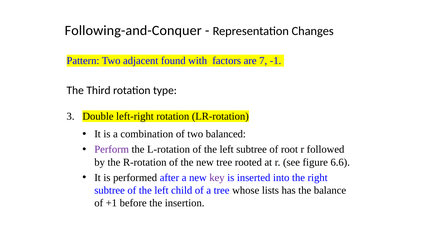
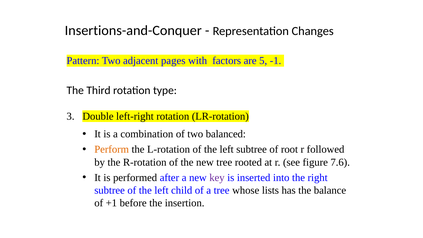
Following-and-Conquer: Following-and-Conquer -> Insertions-and-Conquer (133, 31)
found: found -> pages (173, 61)
7: 7 -> 5 (263, 61)
Perform colour: purple -> orange (112, 149)
6.6: 6.6 -> 7.6 (340, 162)
